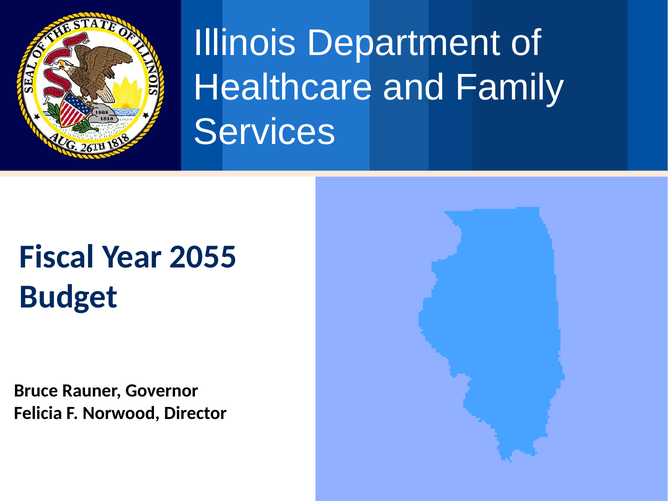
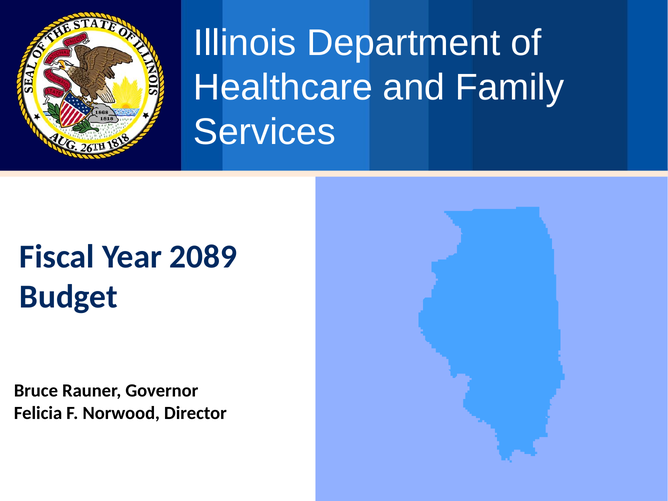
2055: 2055 -> 2089 (203, 257)
